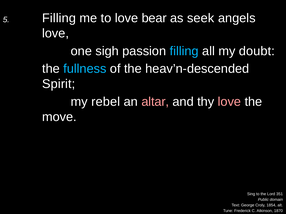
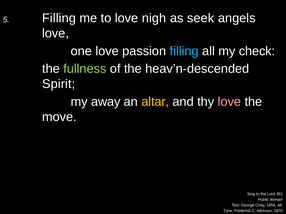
bear: bear -> nigh (154, 18)
one sigh: sigh -> love (107, 51)
doubt: doubt -> check (257, 51)
fullness colour: light blue -> light green (85, 69)
rebel: rebel -> away (106, 102)
altar colour: pink -> yellow (155, 102)
